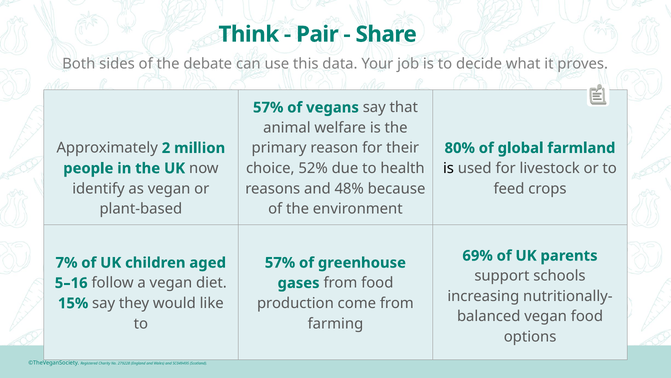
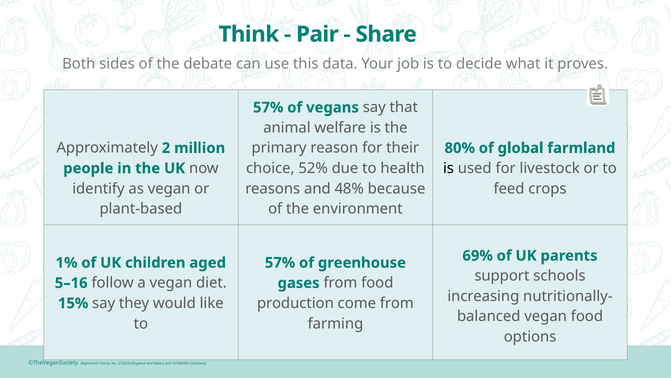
7%: 7% -> 1% (67, 262)
